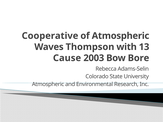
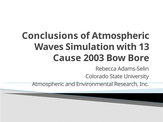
Cooperative: Cooperative -> Conclusions (50, 36)
Thompson: Thompson -> Simulation (90, 47)
